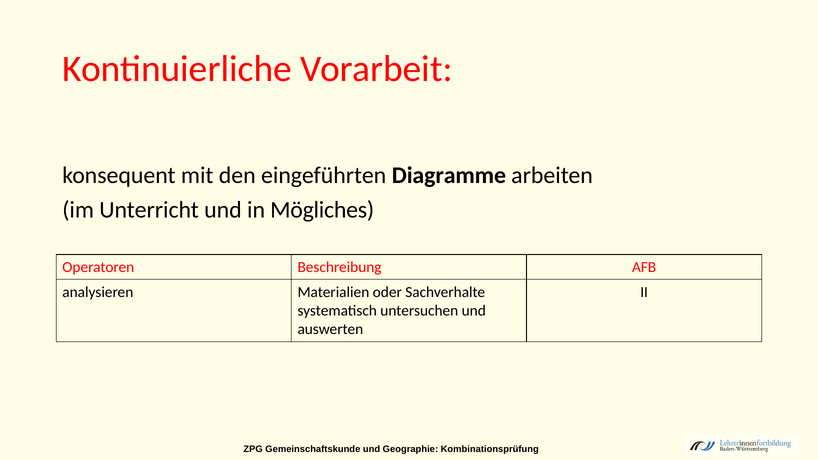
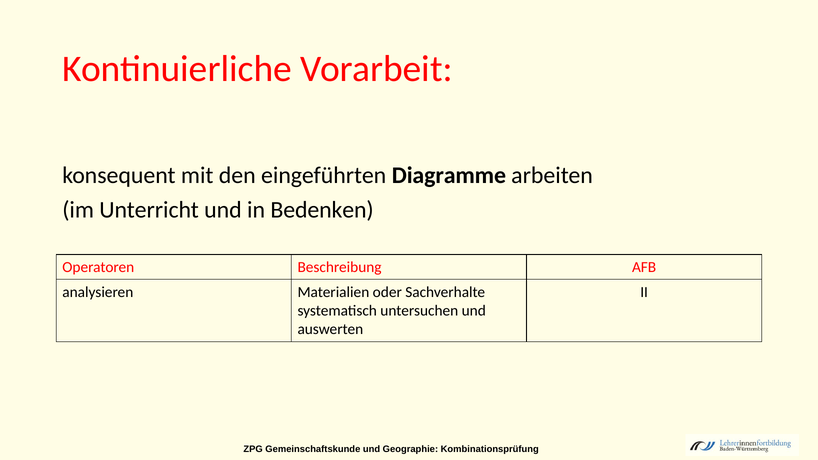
Mögliches: Mögliches -> Bedenken (322, 210)
